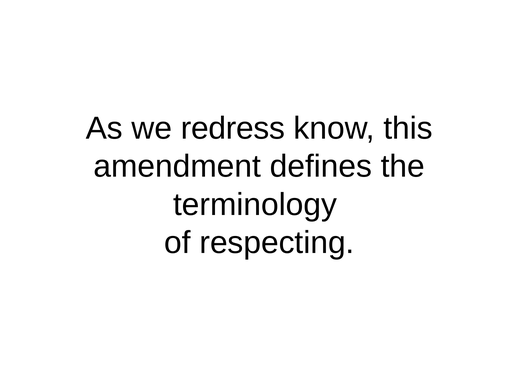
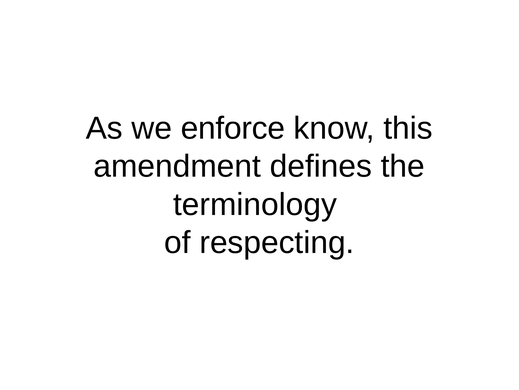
redress: redress -> enforce (233, 128)
